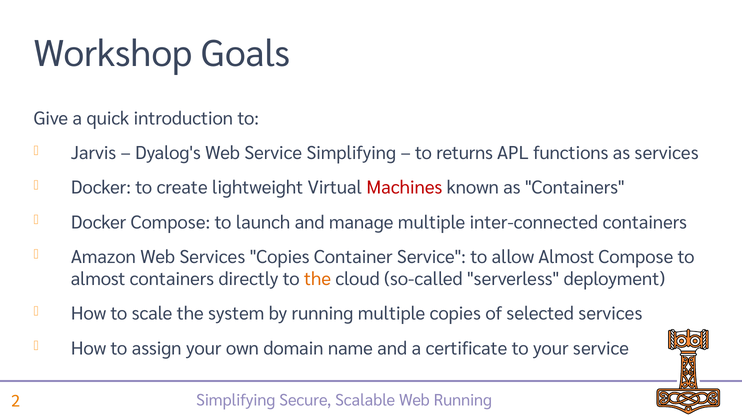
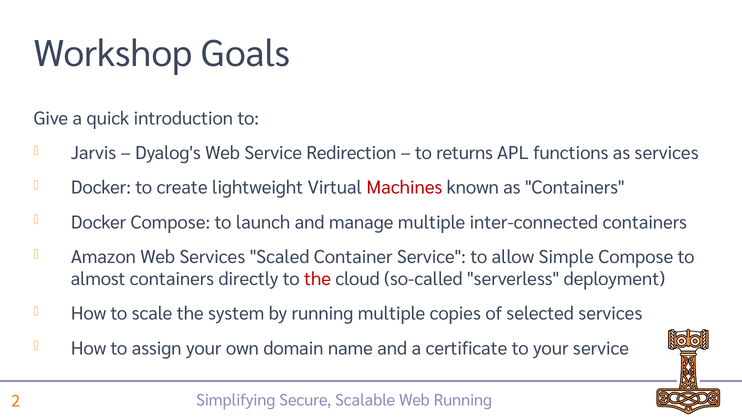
Service Simplifying: Simplifying -> Redirection (351, 153)
Services Copies: Copies -> Scaled (280, 257)
allow Almost: Almost -> Simple (566, 257)
the colour: orange -> red (318, 280)
